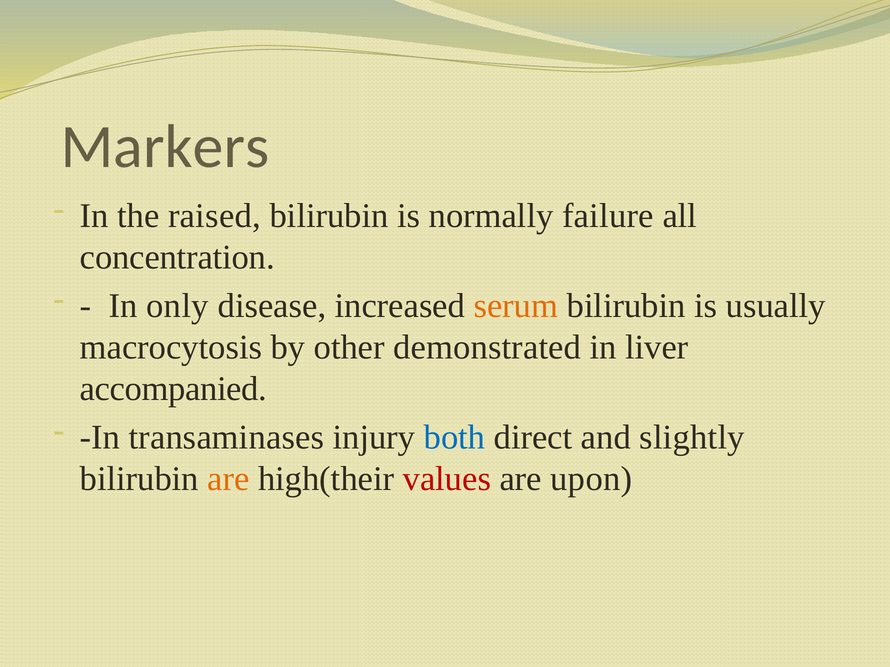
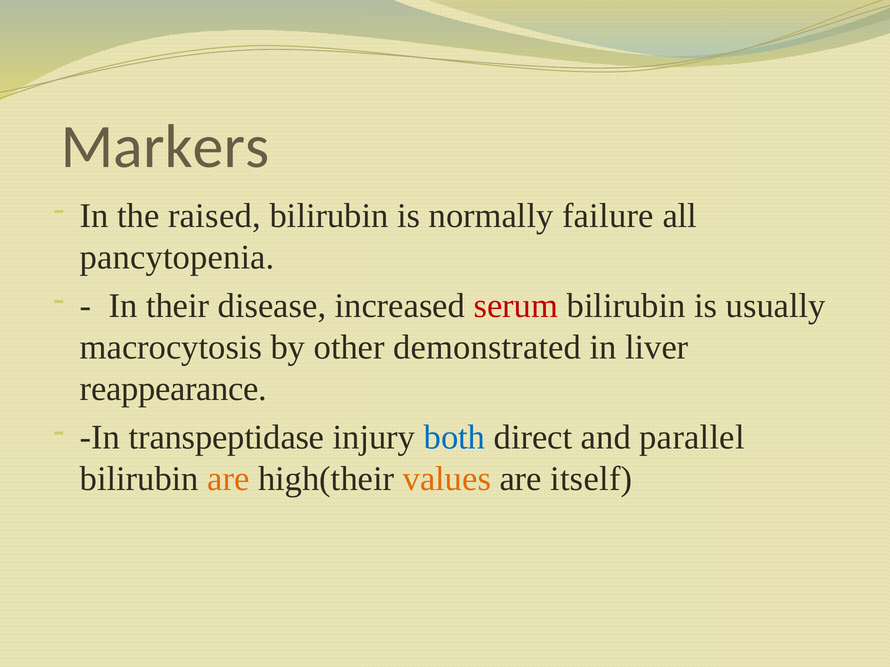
concentration: concentration -> pancytopenia (177, 258)
only: only -> their (178, 306)
serum colour: orange -> red (516, 306)
accompanied: accompanied -> reappearance (173, 389)
transaminases: transaminases -> transpeptidase (227, 438)
slightly: slightly -> parallel (692, 438)
values colour: red -> orange (447, 479)
upon: upon -> itself (591, 479)
